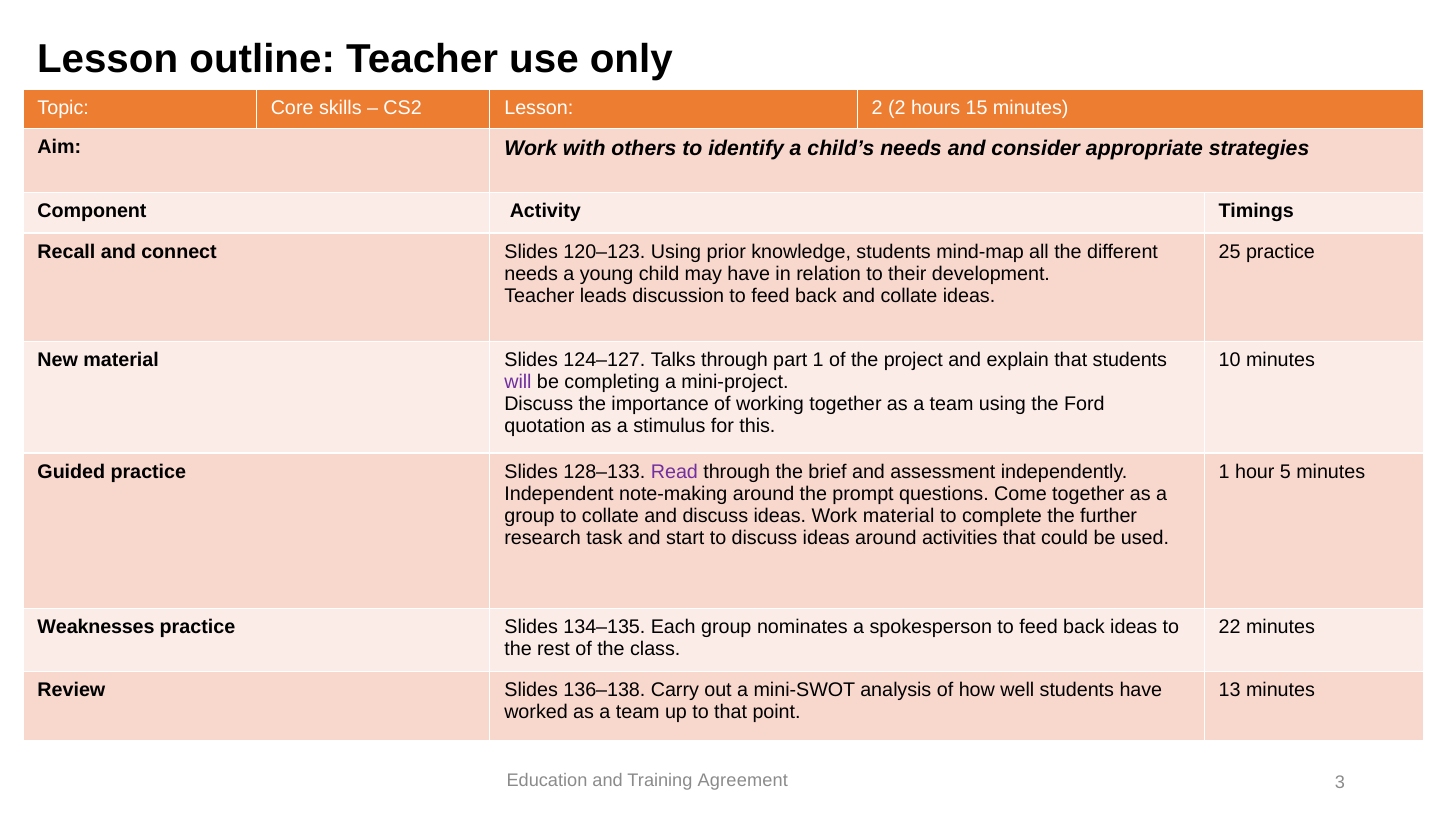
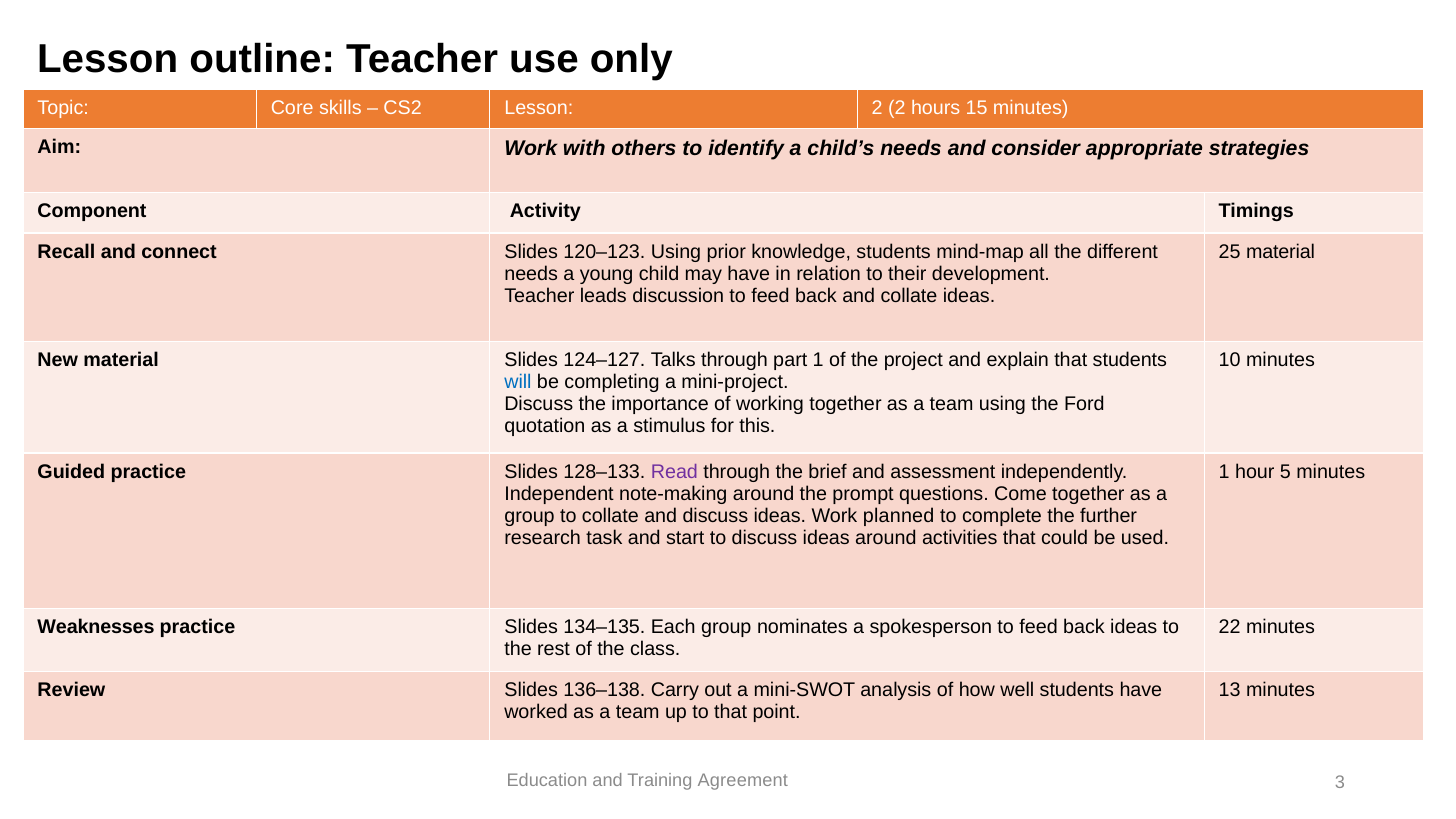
25 practice: practice -> material (1281, 252)
will colour: purple -> blue (518, 382)
Work material: material -> planned (899, 516)
